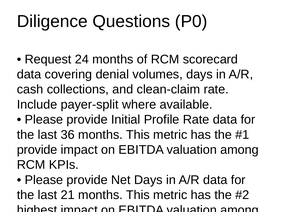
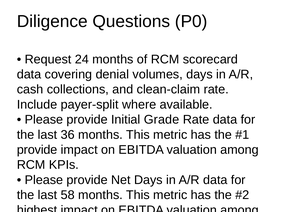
Profile: Profile -> Grade (162, 119)
21: 21 -> 58 (68, 195)
